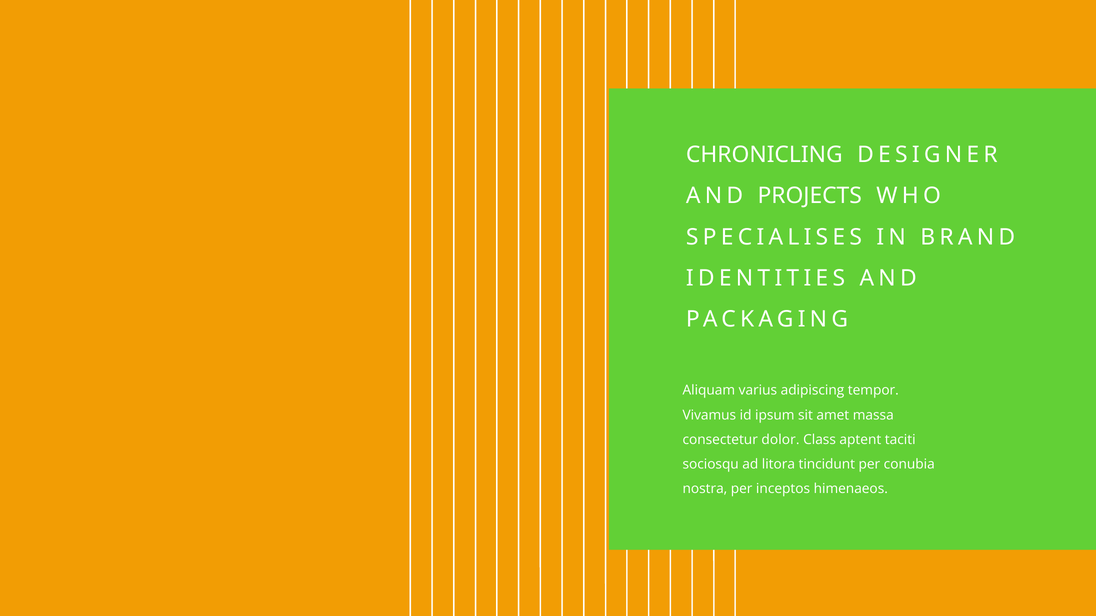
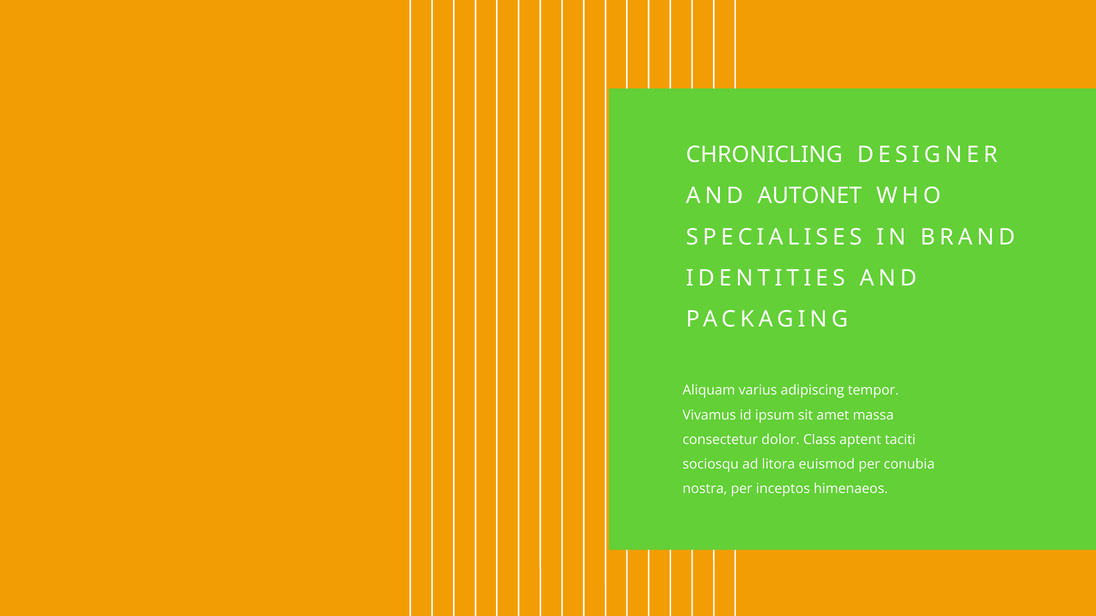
PROJECTS: PROJECTS -> AUTONET (810, 196)
tincidunt: tincidunt -> euismod (827, 465)
